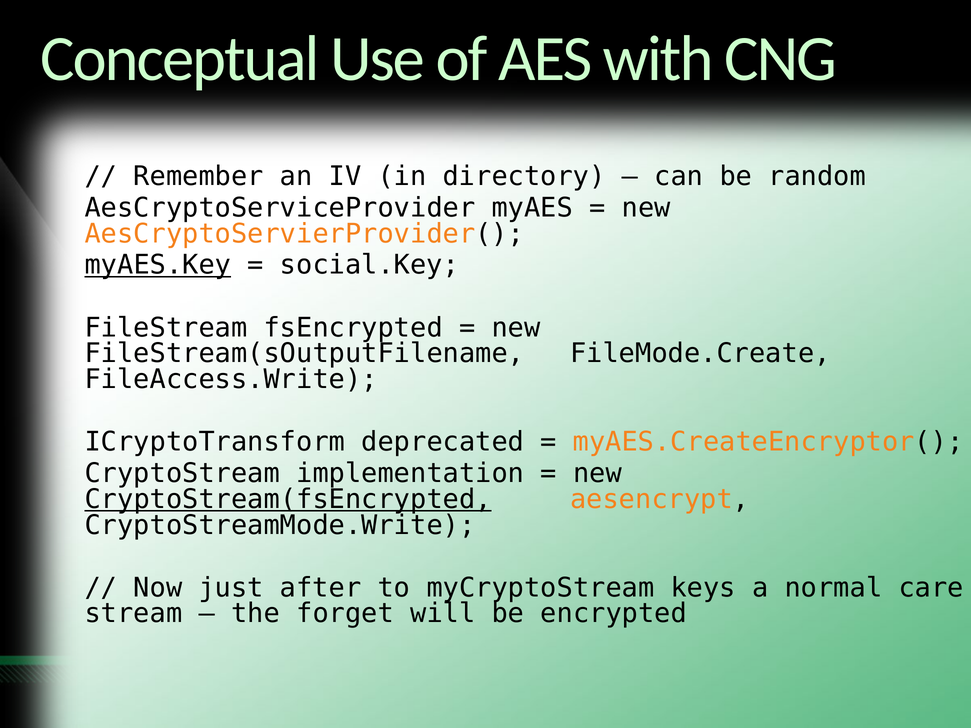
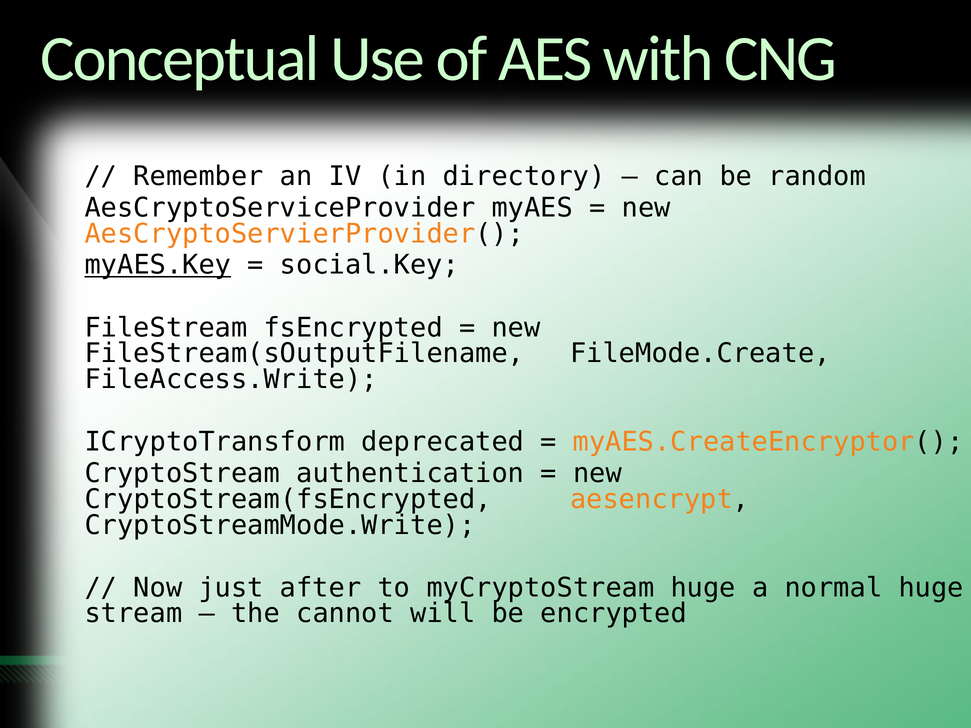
implementation: implementation -> authentication (410, 473)
CryptoStream(fsEncrypted underline: present -> none (288, 499)
myCryptoStream keys: keys -> huge (703, 588)
normal care: care -> huge (931, 588)
forget: forget -> cannot (345, 614)
